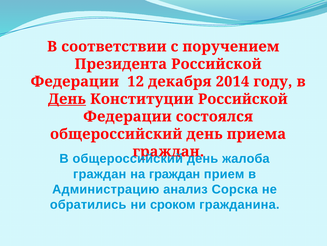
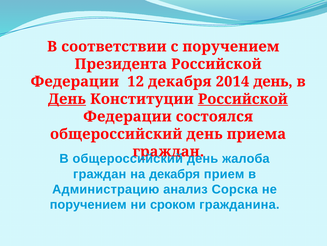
2014 году: году -> день (273, 81)
Российской underline: none -> present (243, 99)
на граждан: граждан -> декабря (175, 174)
обратились: обратились -> поручением (88, 204)
